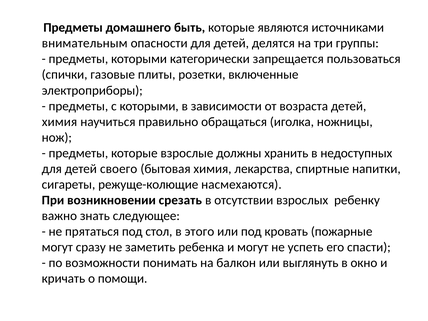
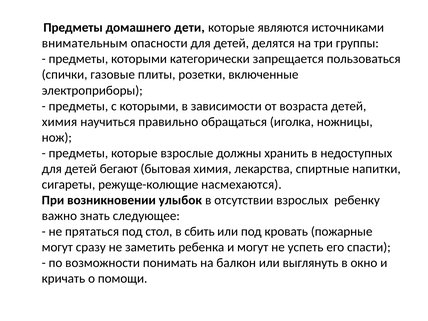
быть: быть -> дети (190, 28)
своего: своего -> бегают (119, 169)
срезать: срезать -> улыбок (180, 200)
этого: этого -> сбить (200, 232)
